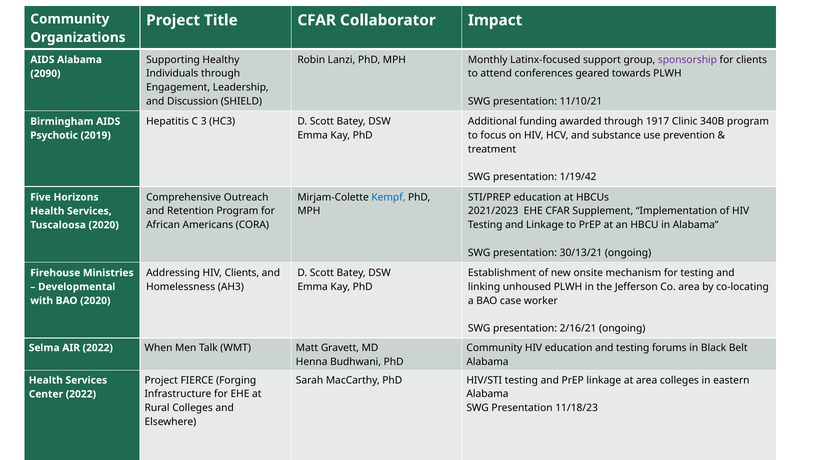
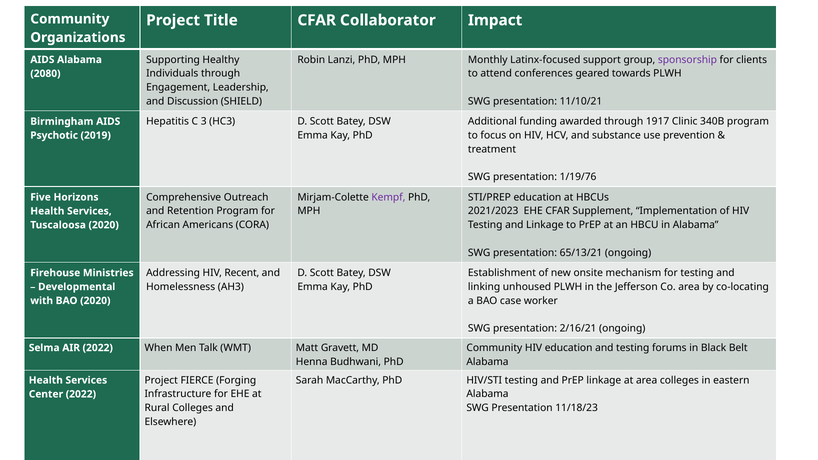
2090: 2090 -> 2080 (45, 74)
1/19/42: 1/19/42 -> 1/19/76 (578, 177)
Kempf colour: blue -> purple (388, 197)
30/13/21: 30/13/21 -> 65/13/21 (581, 253)
HIV Clients: Clients -> Recent (242, 273)
